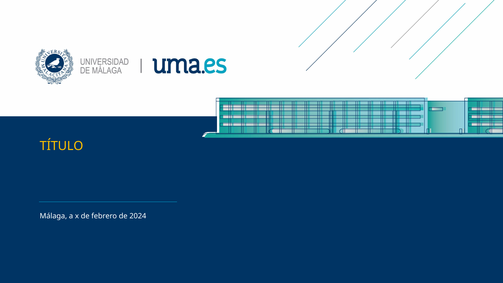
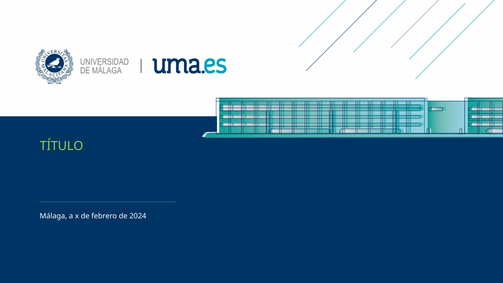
TÍTULO colour: yellow -> light green (61, 146)
